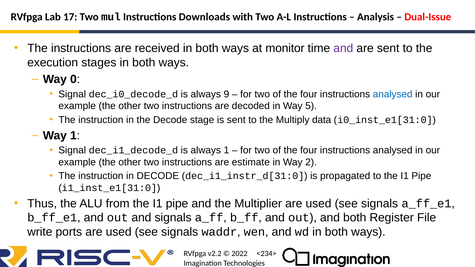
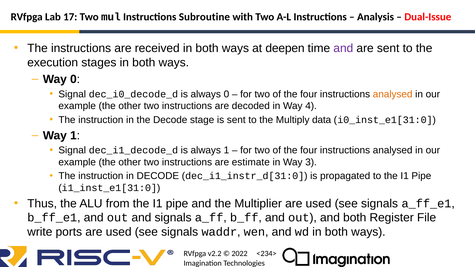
Downloads: Downloads -> Subroutine (204, 17)
monitor: monitor -> deepen (285, 48)
always 9: 9 -> 0 (226, 94)
analysed colour: blue -> orange (393, 94)
5: 5 -> 4 (311, 106)
2: 2 -> 3 (311, 162)
